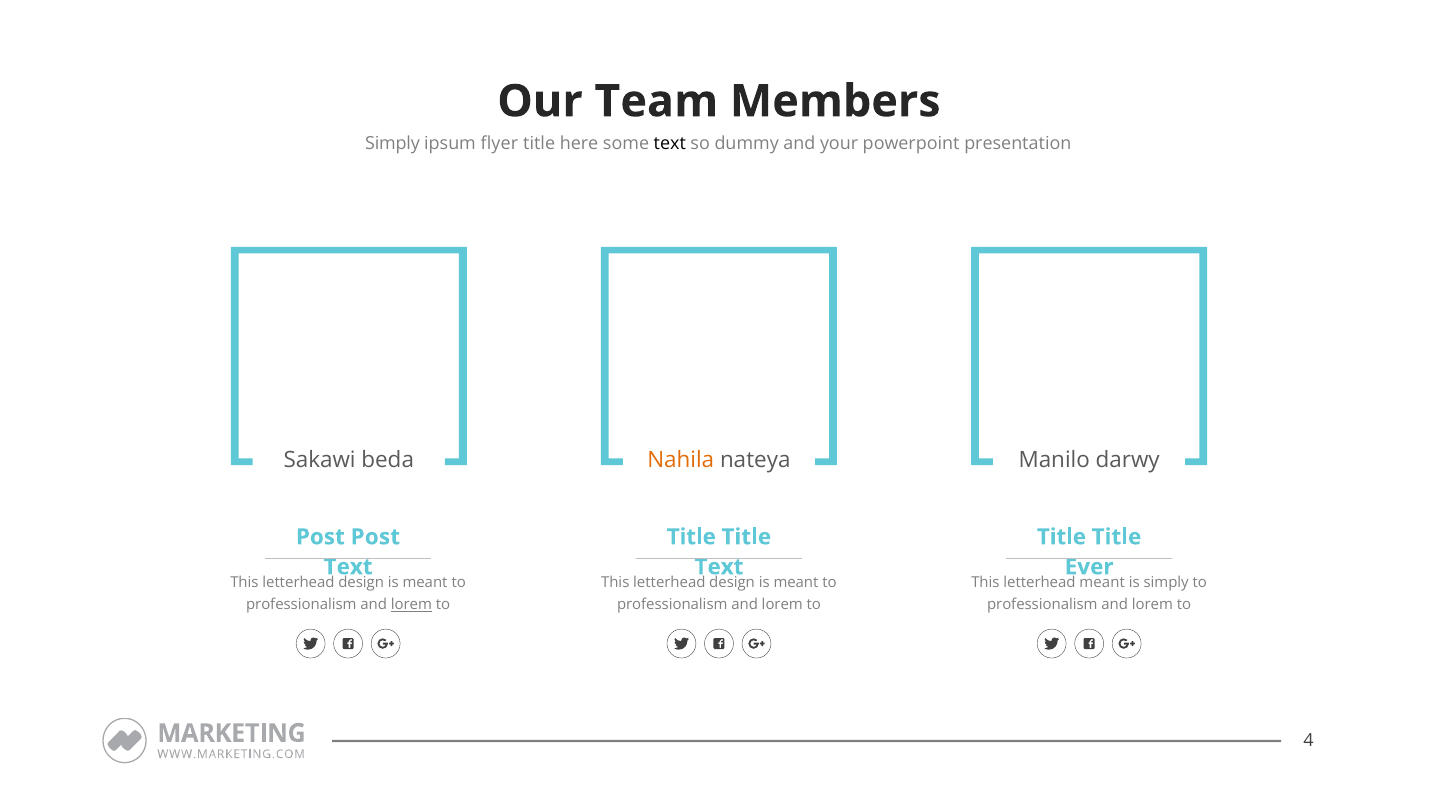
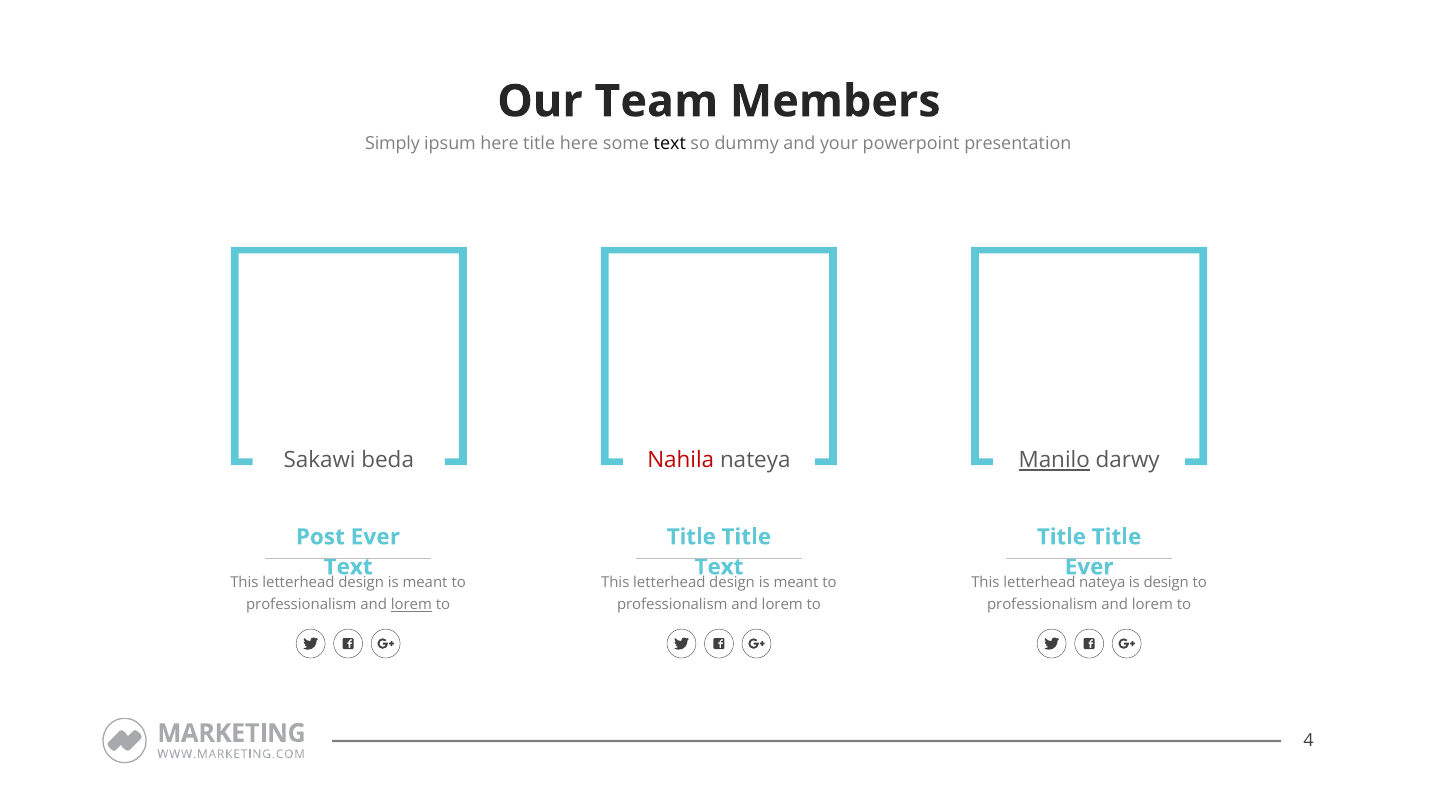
ipsum flyer: flyer -> here (500, 144)
Nahila colour: orange -> red (681, 460)
Manilo underline: none -> present (1054, 460)
Post Post: Post -> Ever (375, 537)
letterhead meant: meant -> nateya (1102, 582)
is simply: simply -> design (1166, 582)
